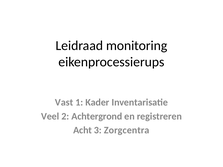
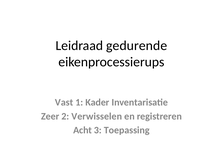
monitoring: monitoring -> gedurende (137, 46)
Veel: Veel -> Zeer (50, 116)
Achtergrond: Achtergrond -> Verwisselen (97, 116)
Zorgcentra: Zorgcentra -> Toepassing (127, 130)
